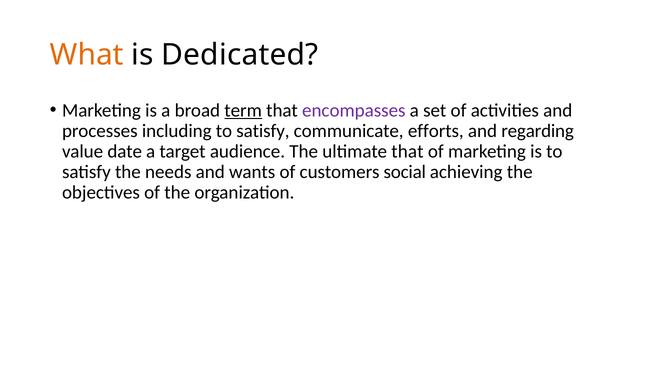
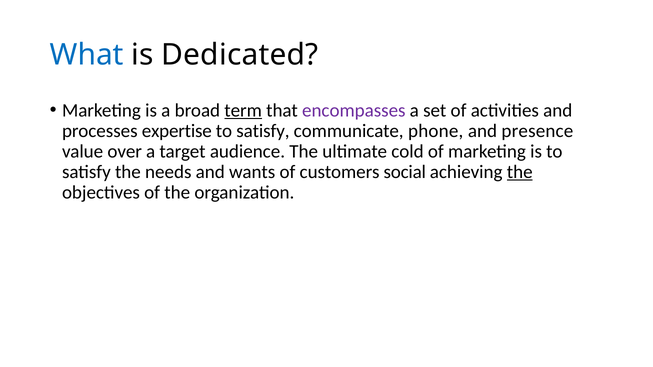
What colour: orange -> blue (87, 55)
including: including -> expertise (177, 131)
efforts: efforts -> phone (436, 131)
regarding: regarding -> presence (537, 131)
date: date -> over (125, 152)
ultimate that: that -> cold (407, 152)
the underline: none -> present (520, 172)
